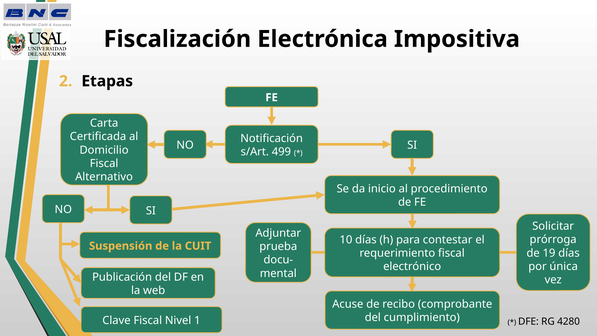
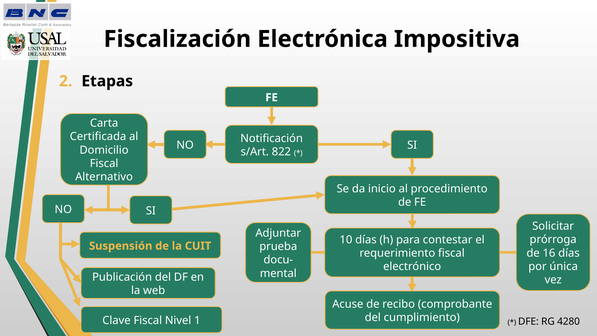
499: 499 -> 822 (281, 152)
19: 19 -> 16 (549, 253)
